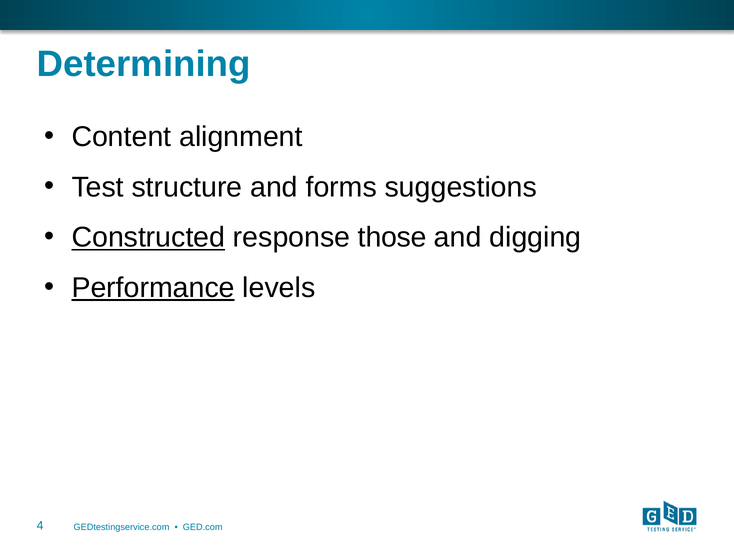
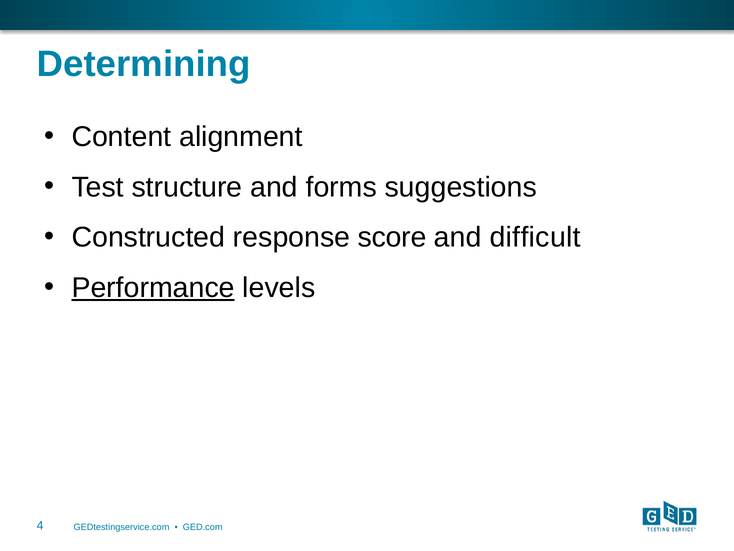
Constructed underline: present -> none (148, 237)
those: those -> score (392, 237)
digging: digging -> difficult (535, 237)
